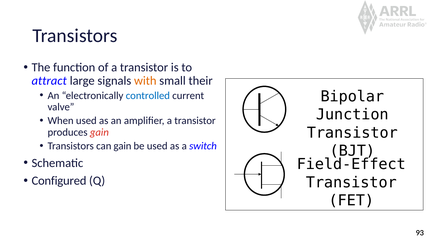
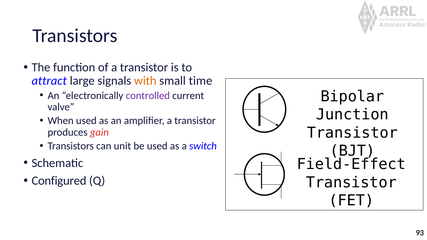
their: their -> time (201, 81)
controlled colour: blue -> purple (148, 96)
can gain: gain -> unit (122, 146)
